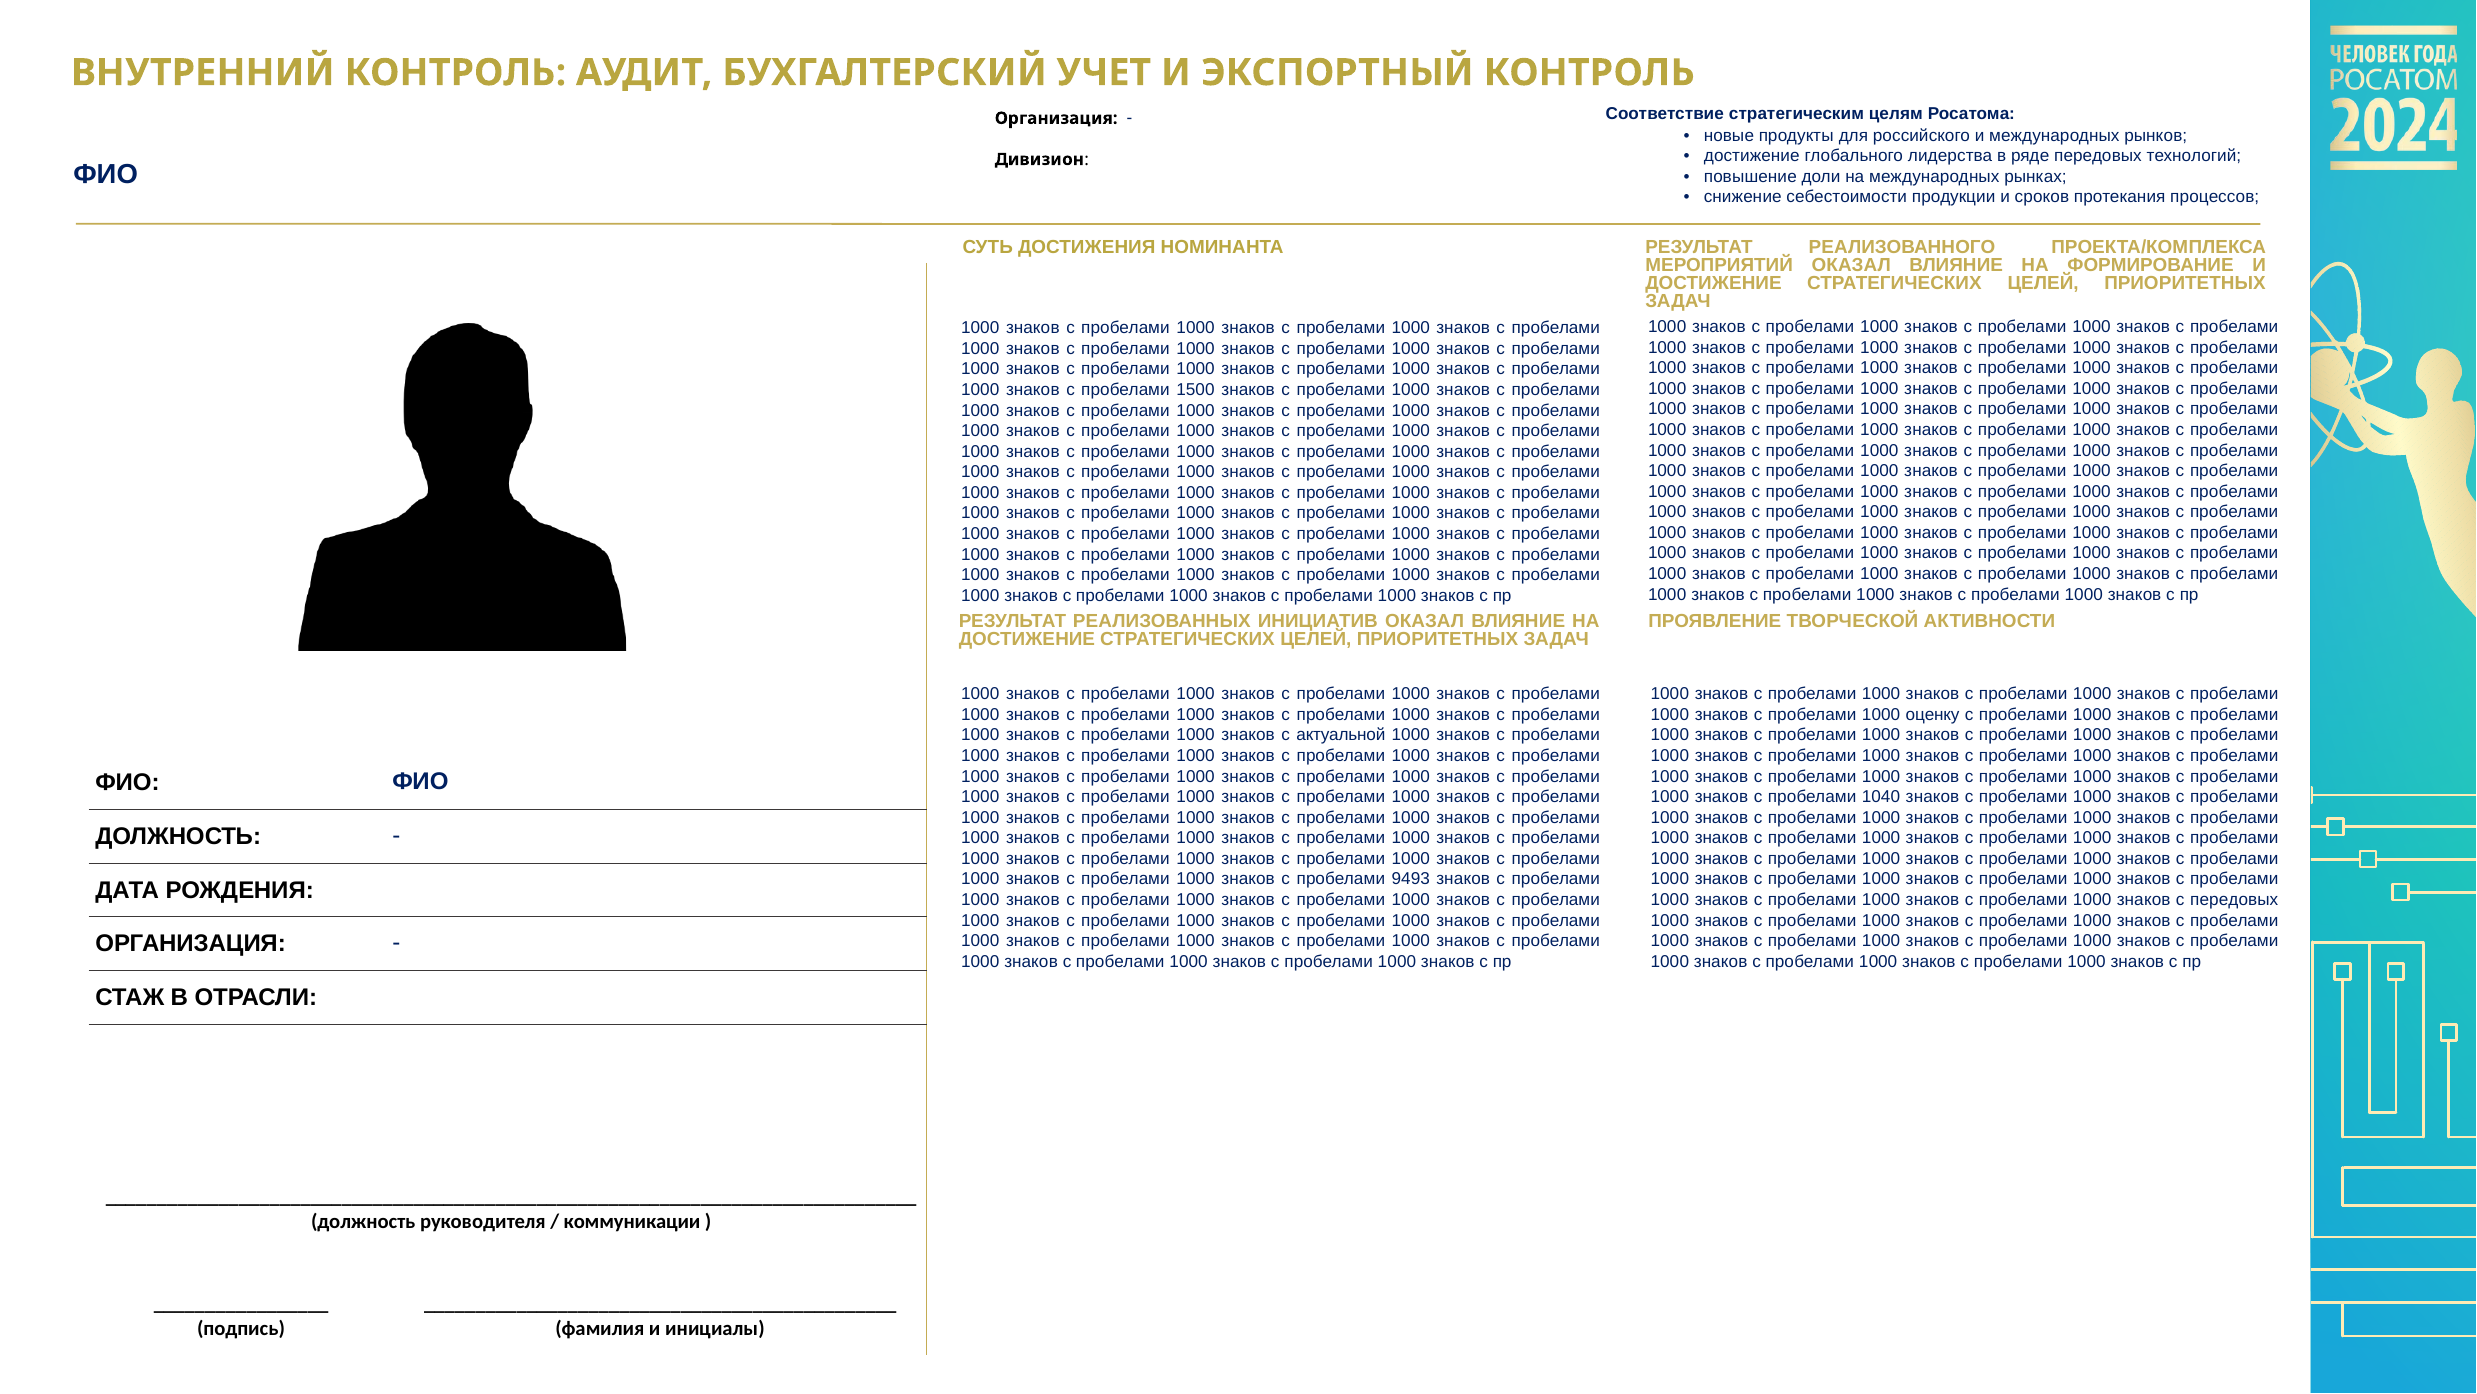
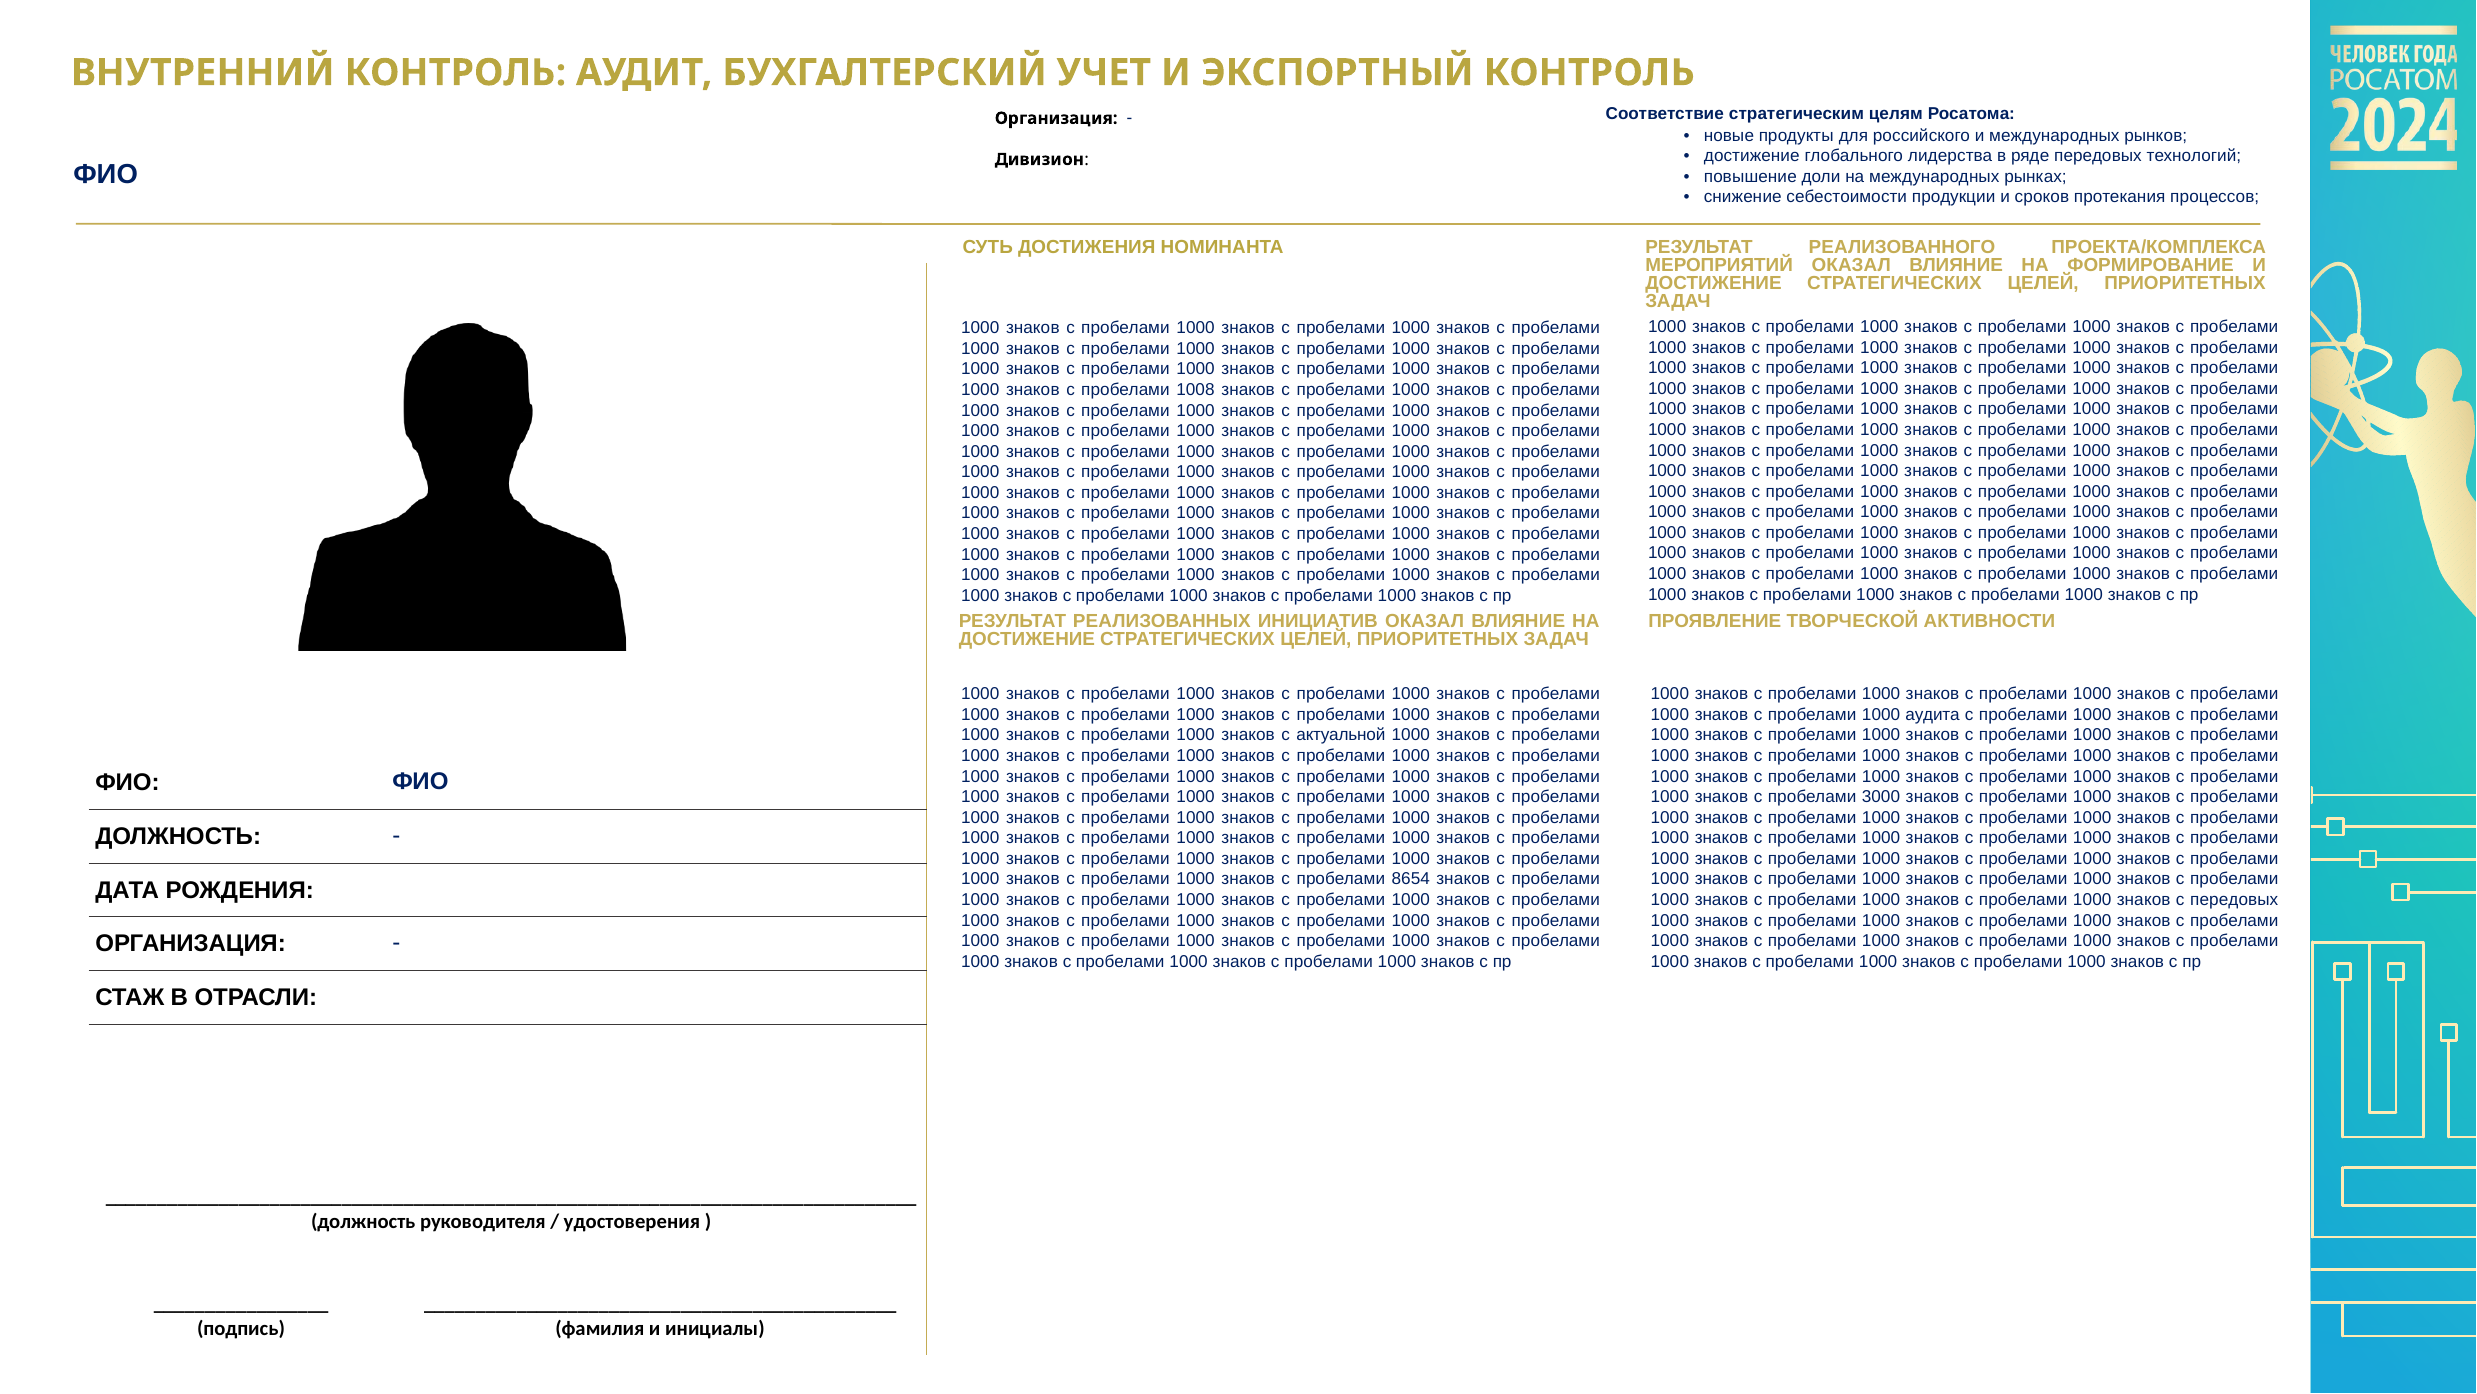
1500: 1500 -> 1008 (1195, 390)
оценку: оценку -> аудита (1933, 714)
1040: 1040 -> 3000 (1881, 797)
9493: 9493 -> 8654 (1411, 879)
коммуникации: коммуникации -> удостоверения (632, 1221)
